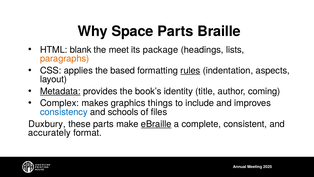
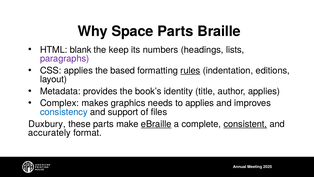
meet: meet -> keep (119, 50)
package: package -> numbers (161, 50)
paragraphs colour: orange -> purple (65, 59)
aspects: aspects -> editions (273, 70)
Metadata underline: present -> none (60, 91)
author coming: coming -> applies (264, 91)
things: things -> needs (160, 103)
to include: include -> applies (200, 103)
schools: schools -> support (123, 112)
consistent underline: none -> present (245, 124)
